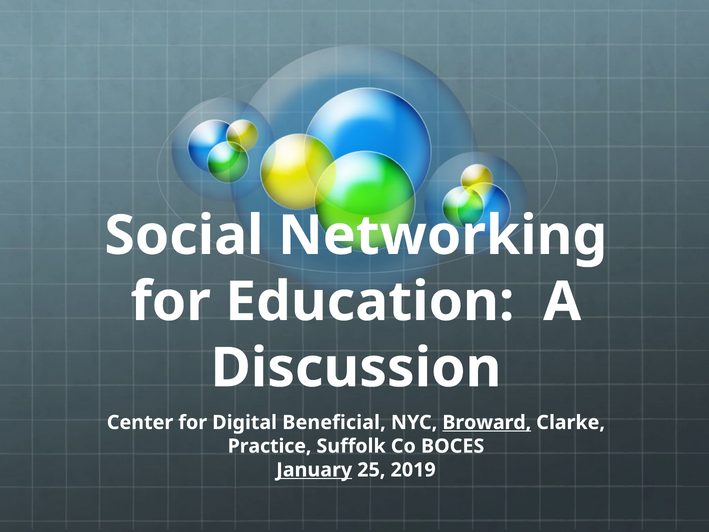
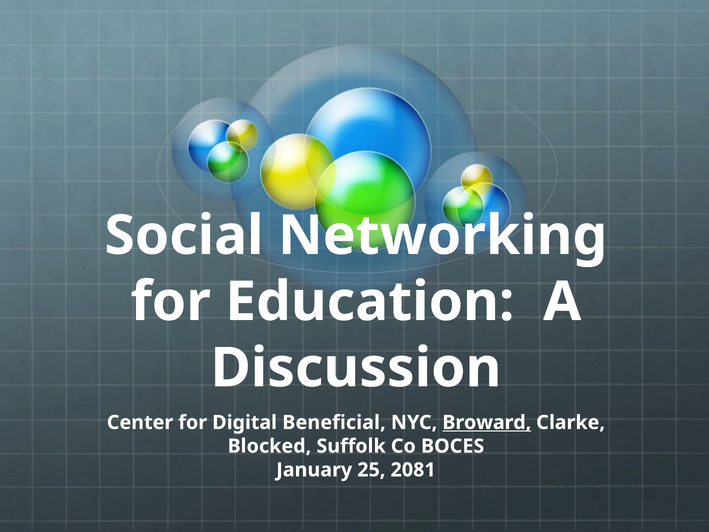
Practice: Practice -> Blocked (269, 446)
January underline: present -> none (314, 470)
2019: 2019 -> 2081 (413, 470)
